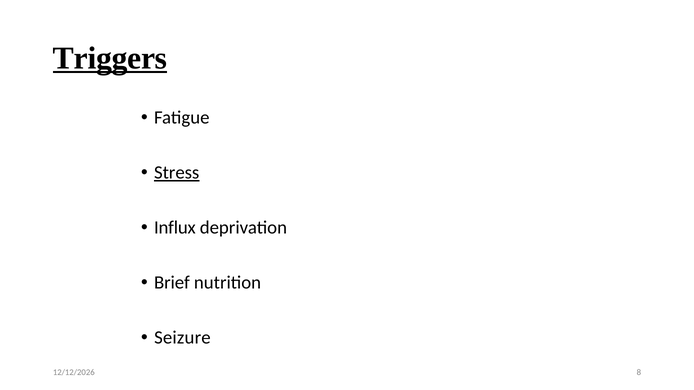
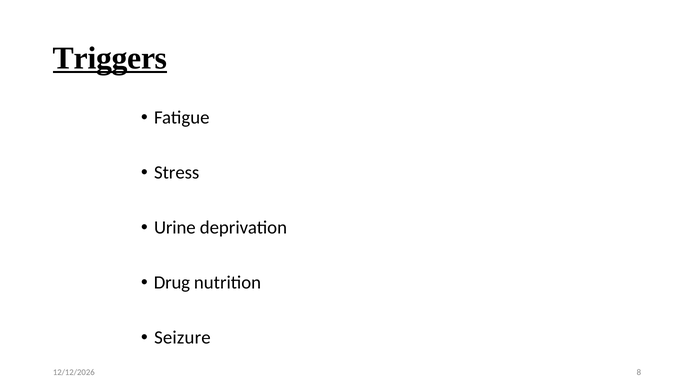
Stress underline: present -> none (177, 173)
Influx: Influx -> Urine (175, 228)
Brief: Brief -> Drug (172, 283)
